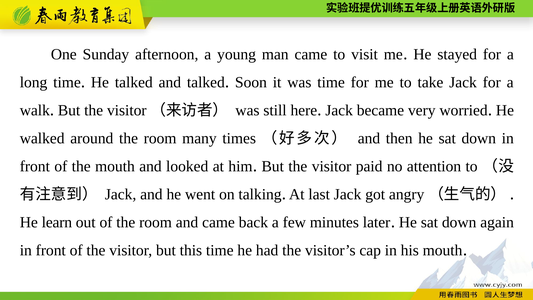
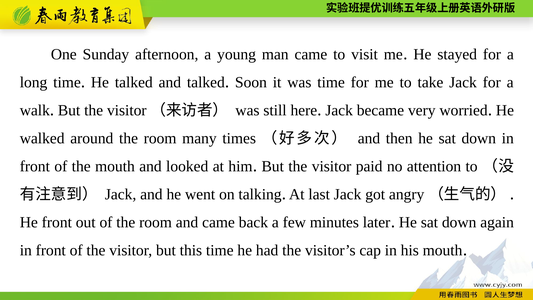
He learn: learn -> front (57, 222)
